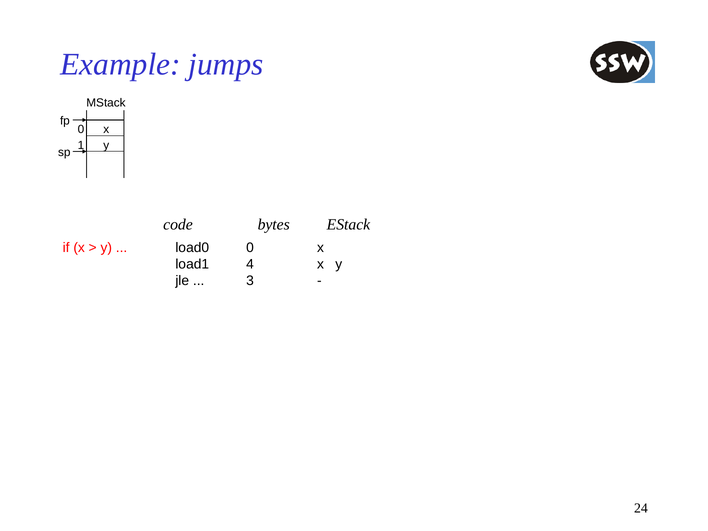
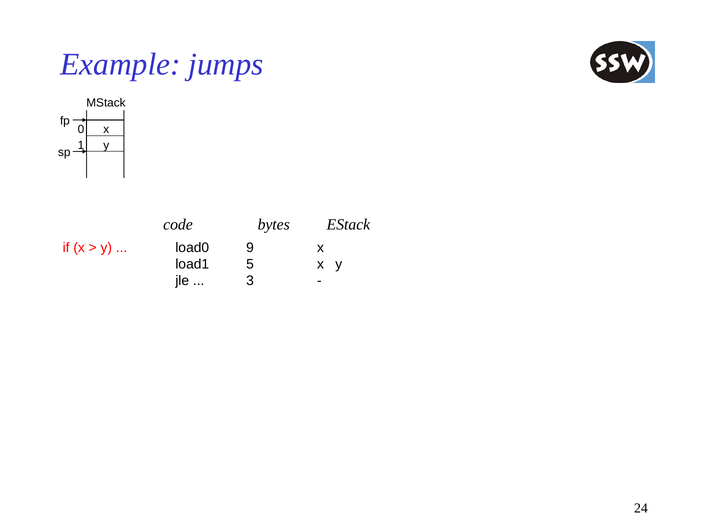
load0 0: 0 -> 9 (250, 248)
4: 4 -> 5 (250, 264)
